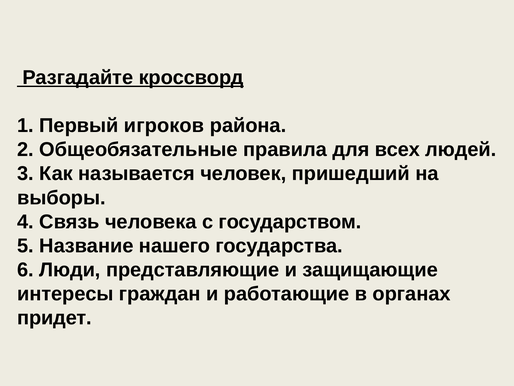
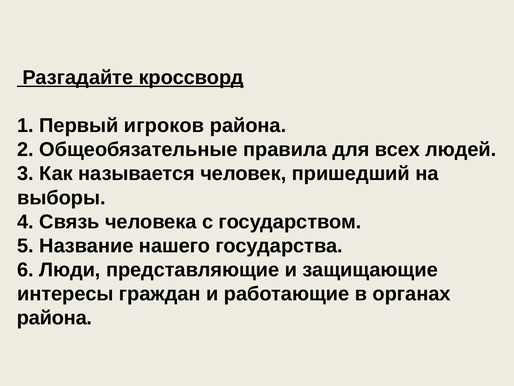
придет: придет -> района (54, 317)
